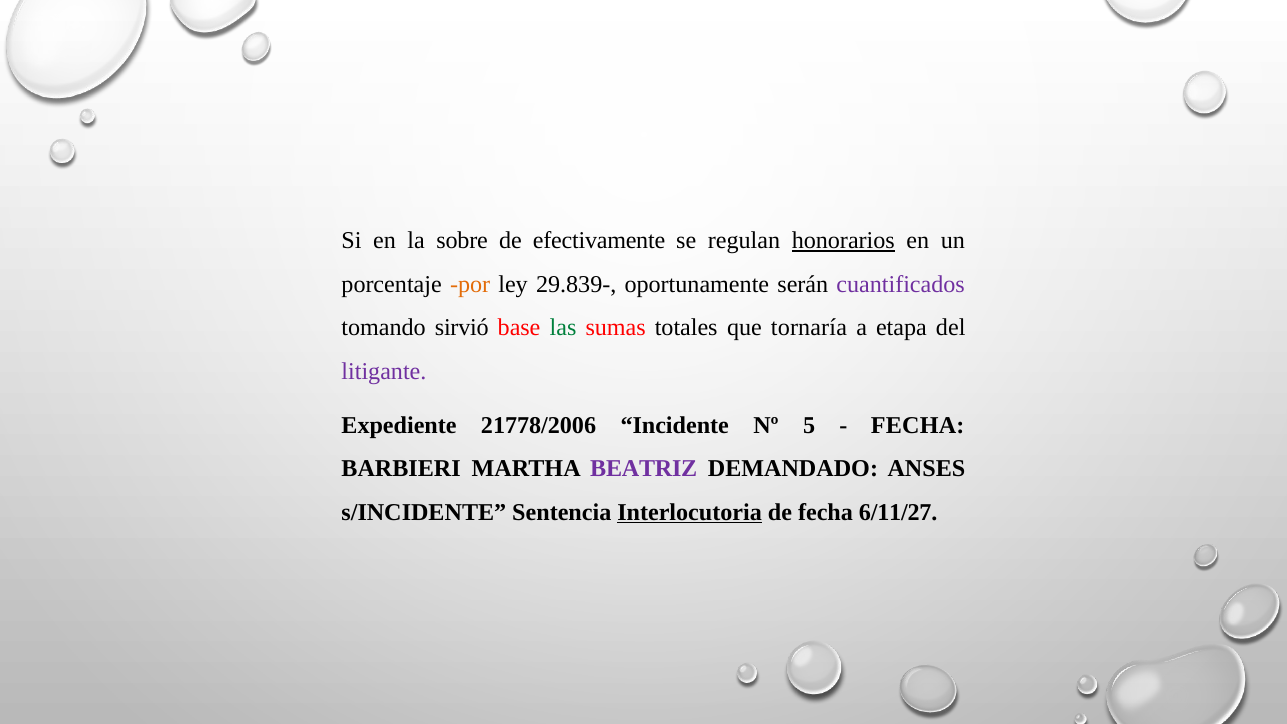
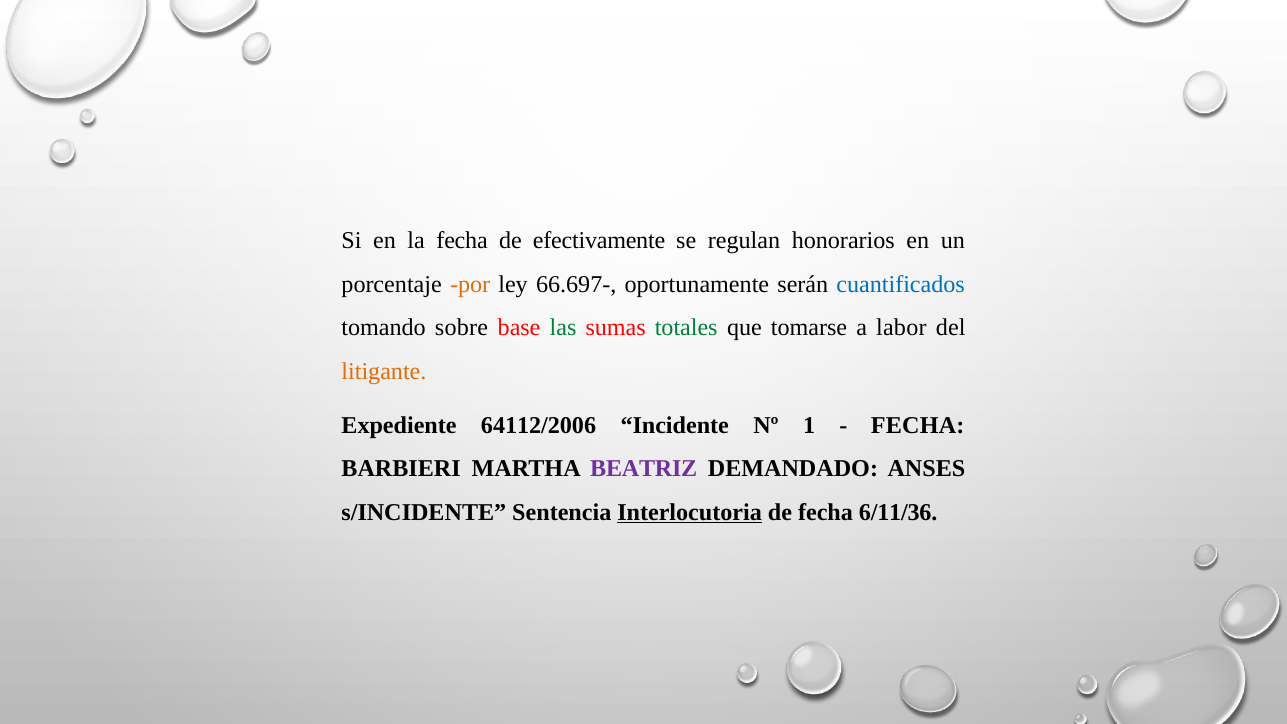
la sobre: sobre -> fecha (462, 241)
honorarios underline: present -> none (843, 241)
29.839-: 29.839- -> 66.697- (576, 284)
cuantificados colour: purple -> blue (901, 284)
sirvió: sirvió -> sobre (462, 328)
totales colour: black -> green (686, 328)
tornaría: tornaría -> tomarse (809, 328)
etapa: etapa -> labor (901, 328)
litigante colour: purple -> orange (384, 371)
21778/2006: 21778/2006 -> 64112/2006 (539, 425)
5: 5 -> 1 (809, 425)
6/11/27: 6/11/27 -> 6/11/36 (898, 512)
